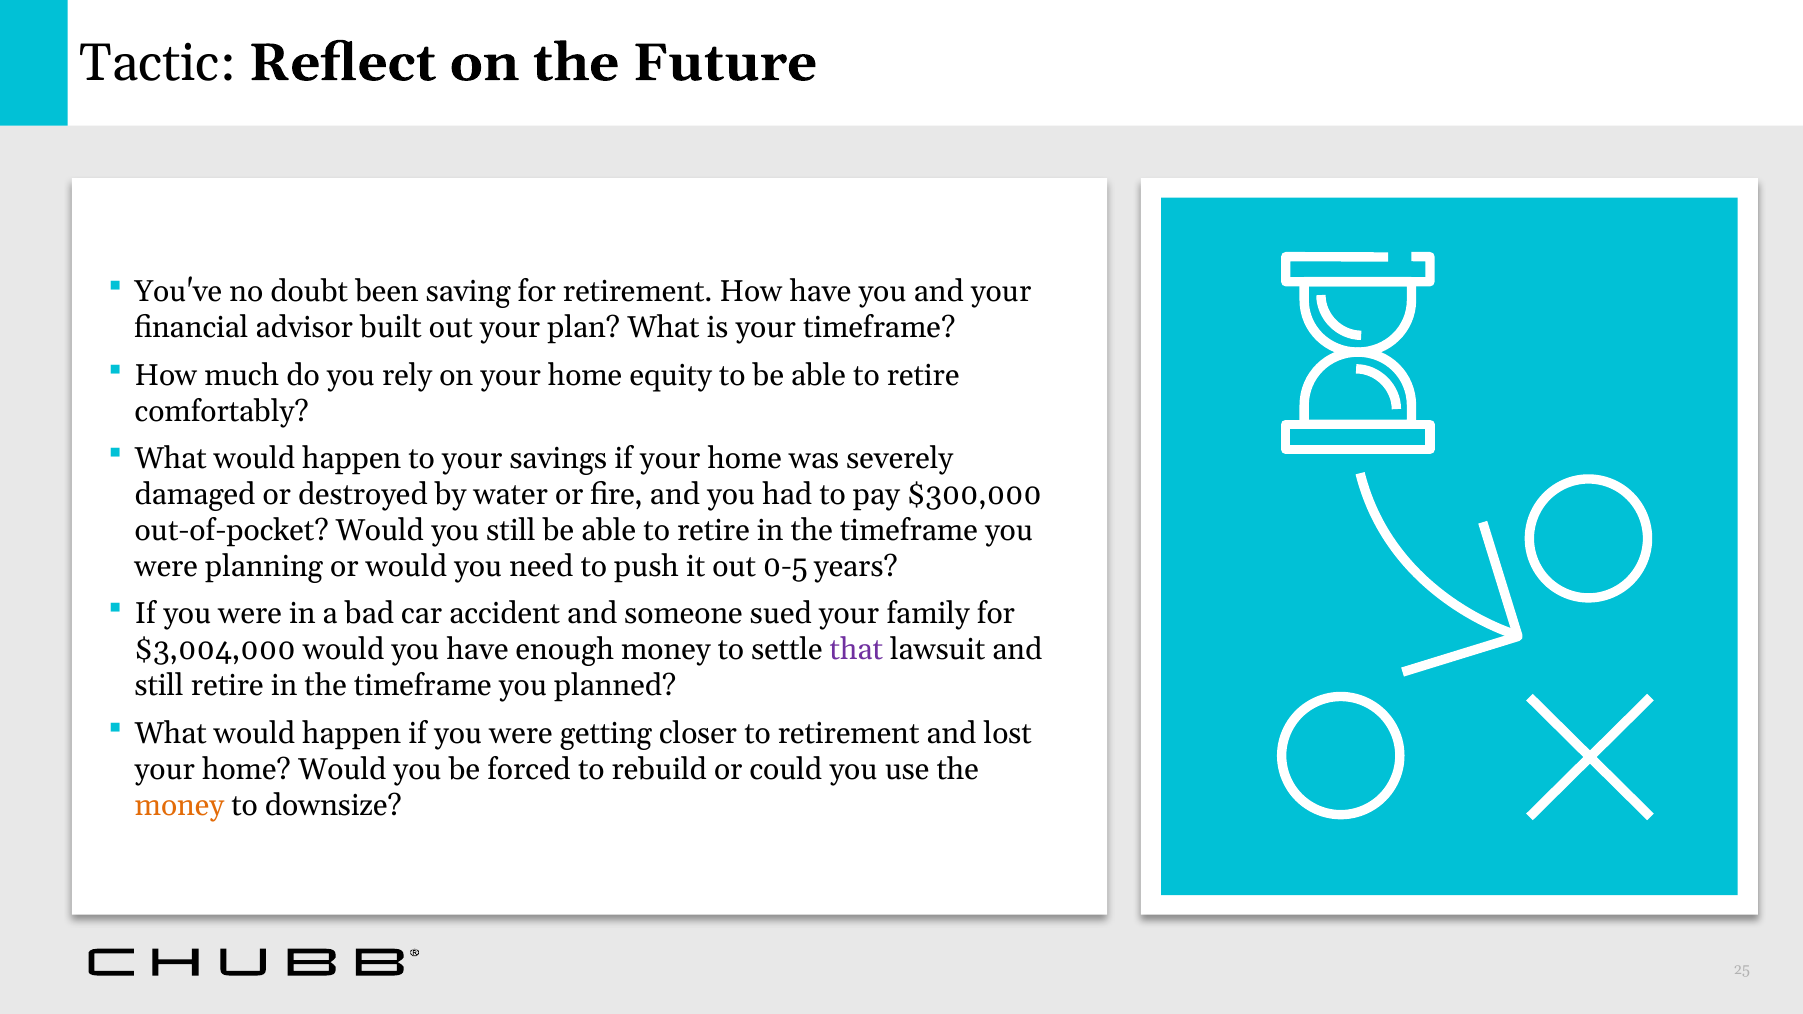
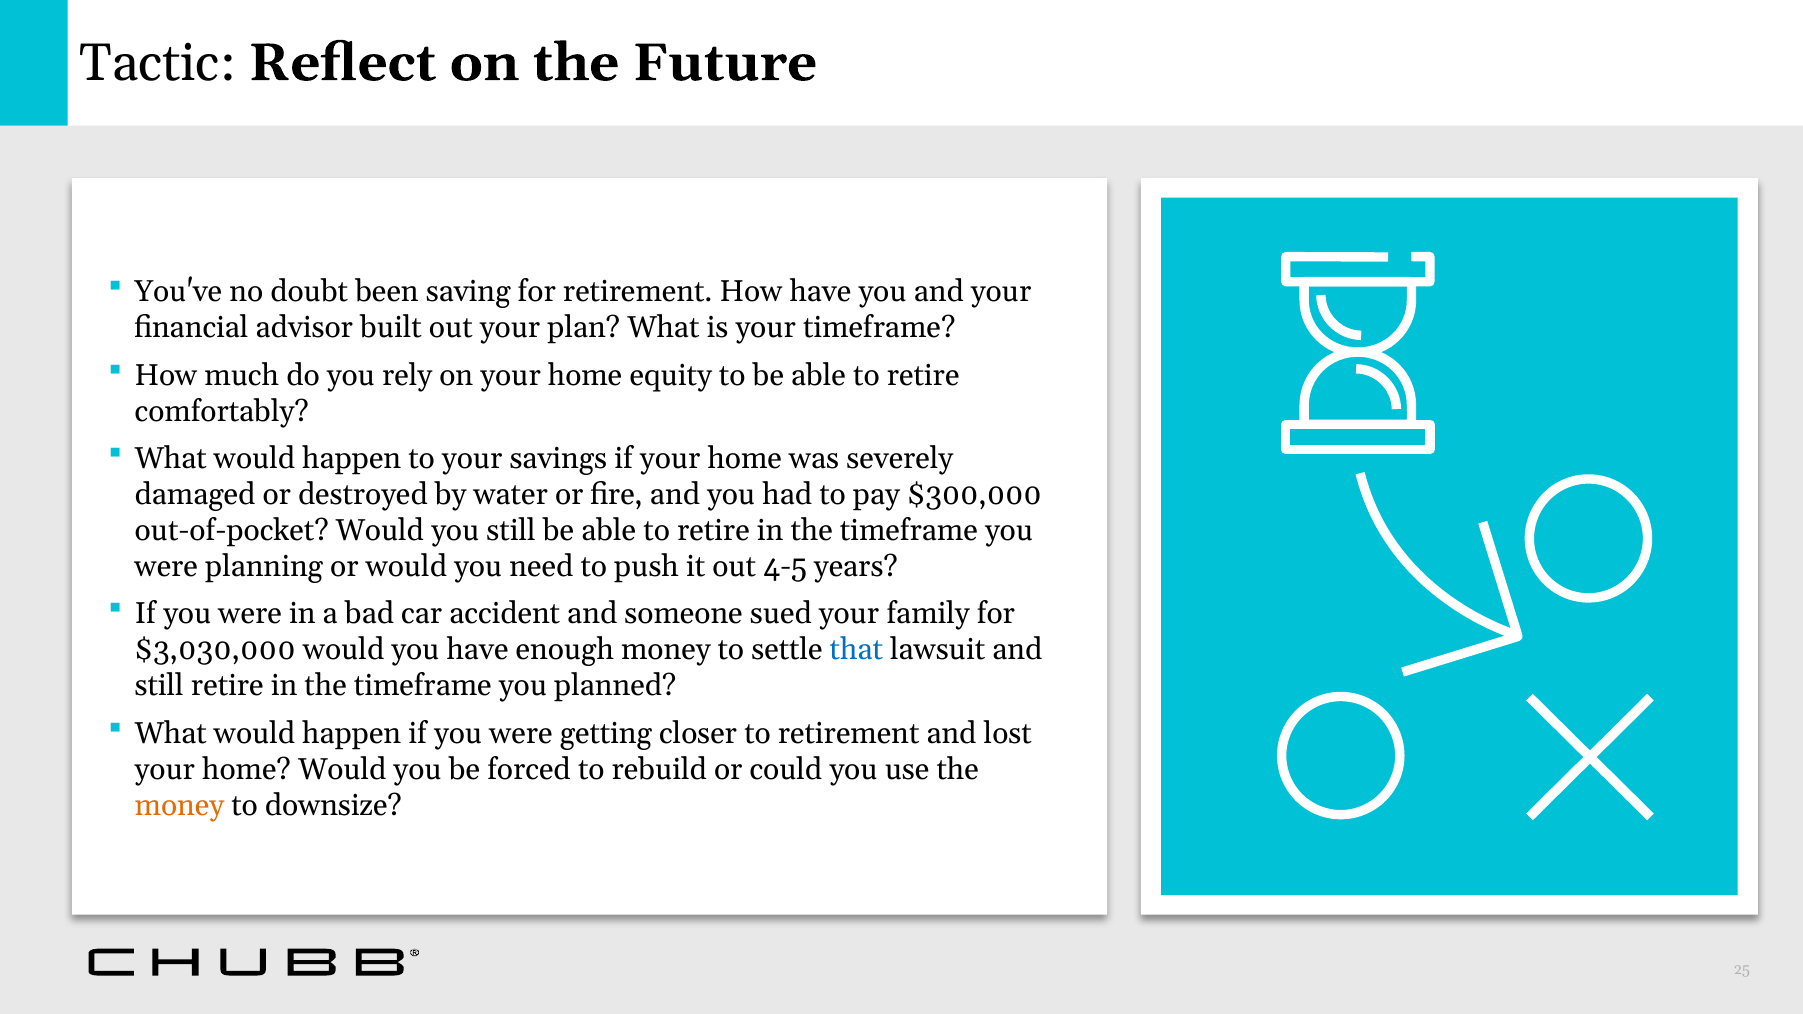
0-5: 0-5 -> 4-5 (785, 567)
$3,004,000: $3,004,000 -> $3,030,000 (215, 650)
that colour: purple -> blue (856, 650)
